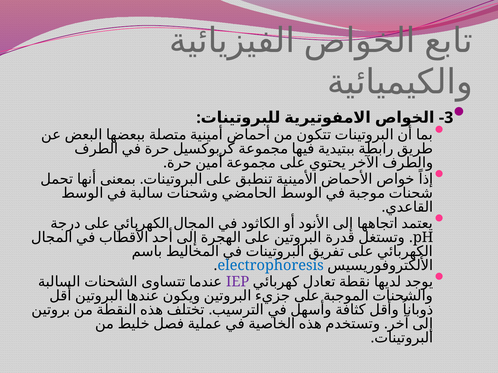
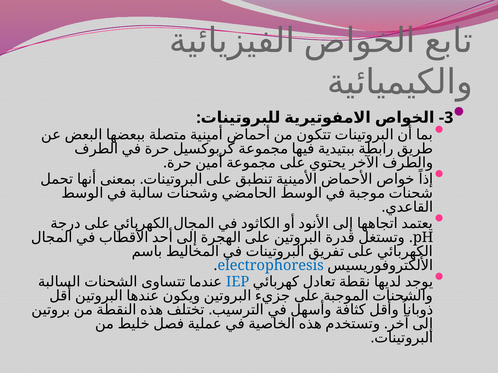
IEP colour: purple -> blue (238, 282)
